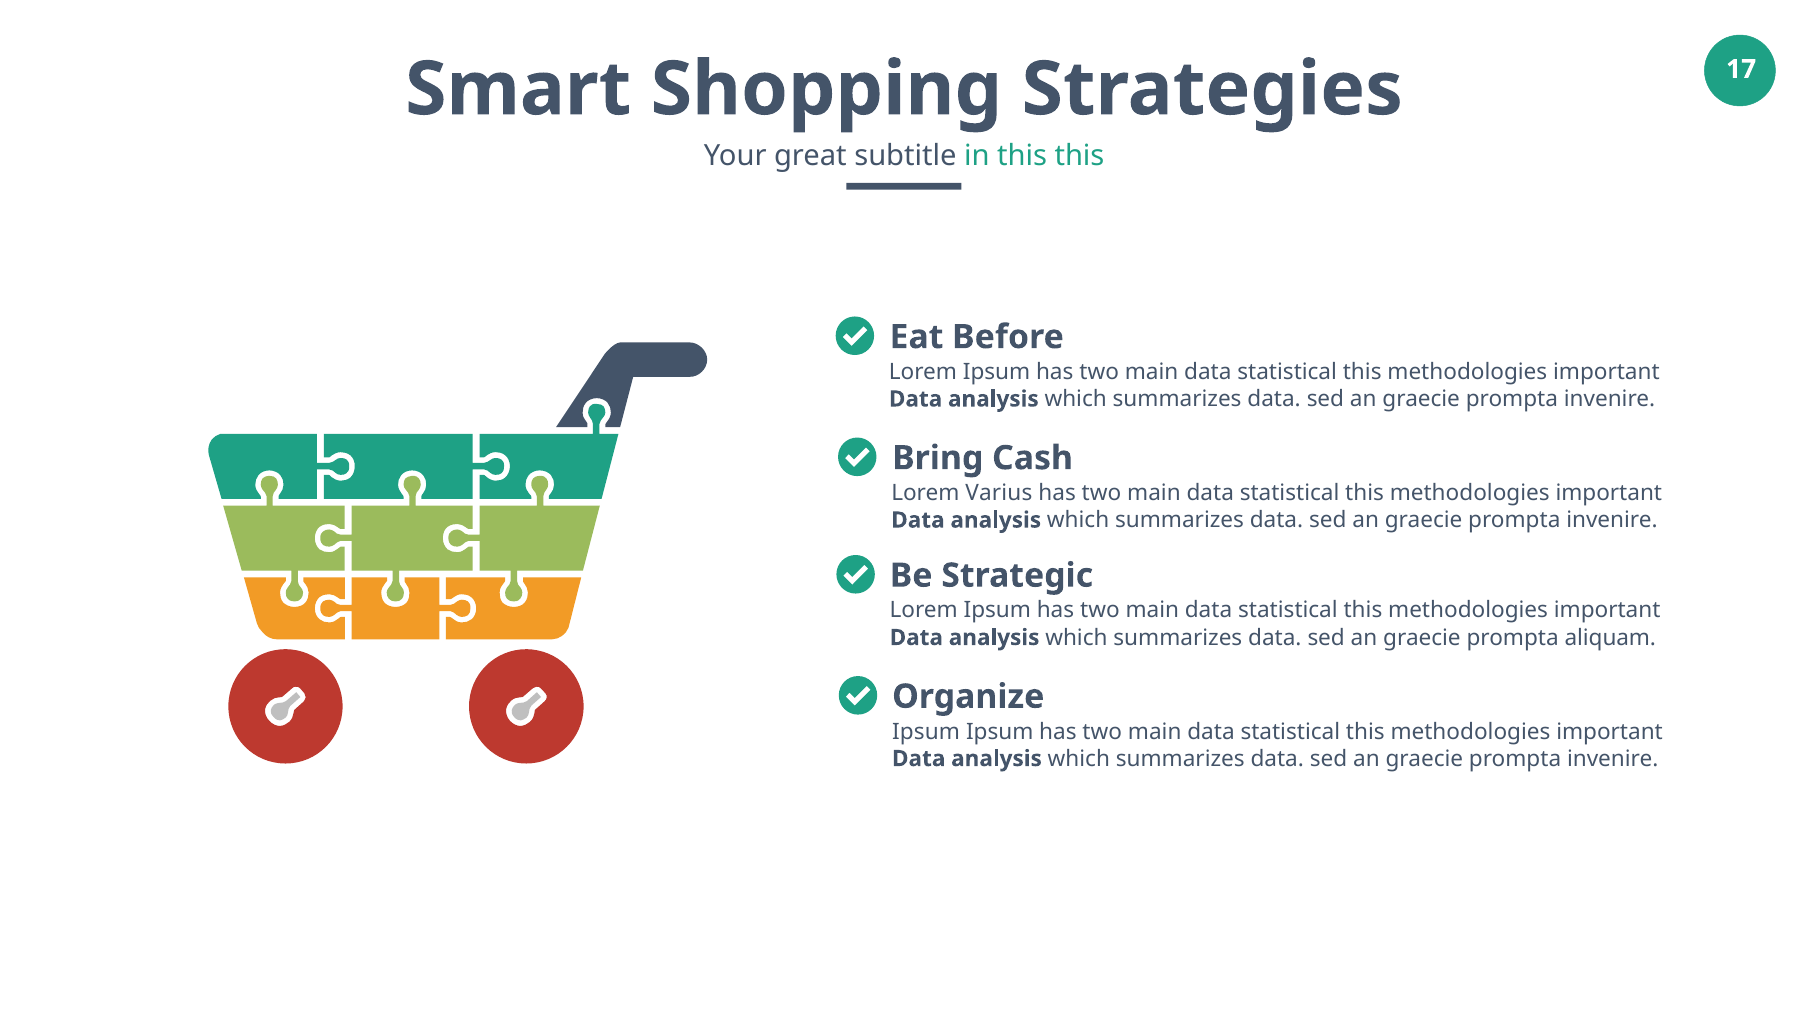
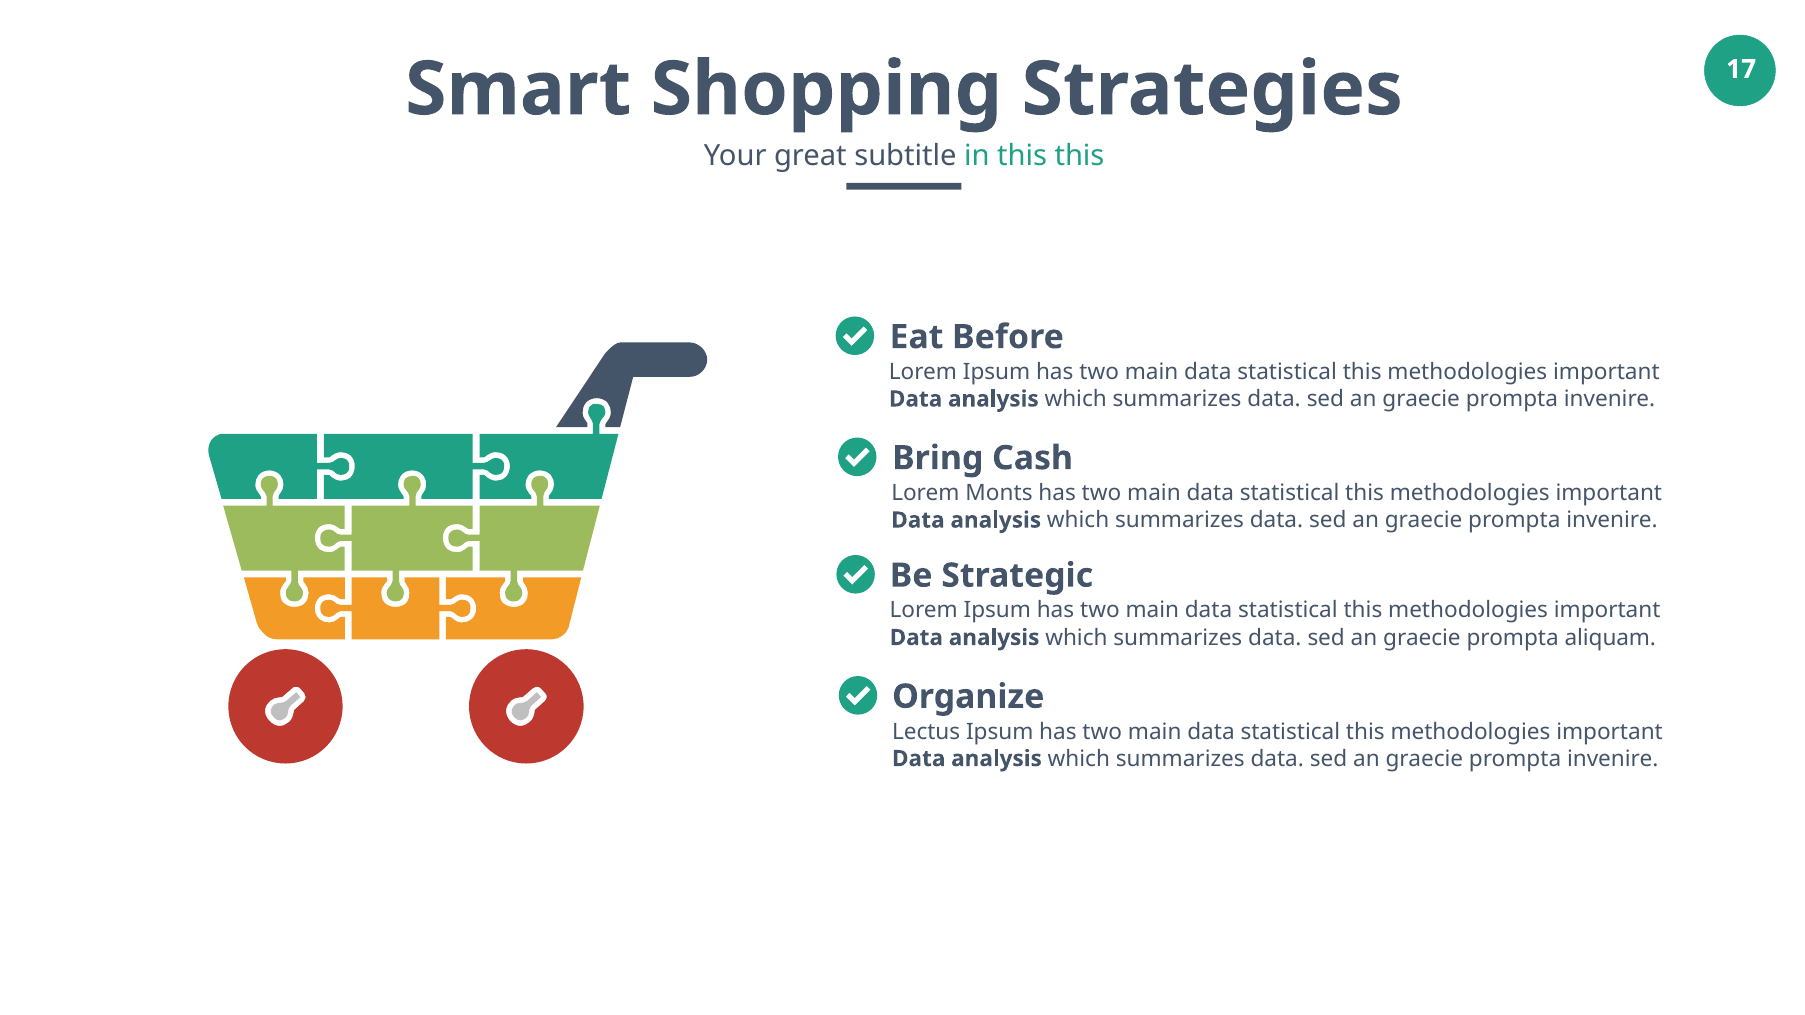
Varius: Varius -> Monts (999, 493)
Ipsum: Ipsum -> Lectus (926, 732)
